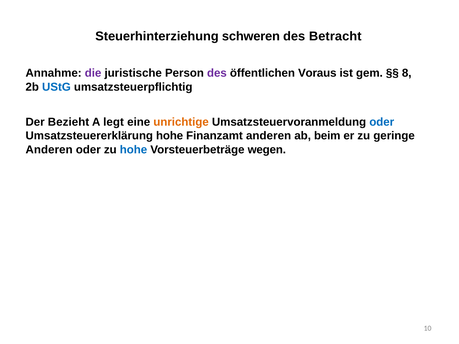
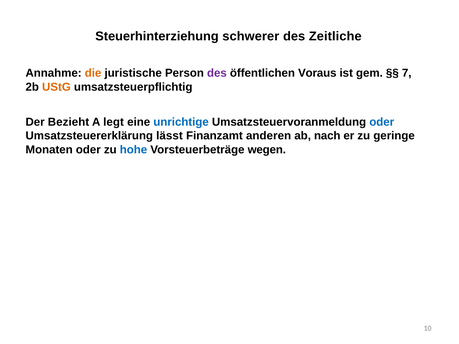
schweren: schweren -> schwerer (251, 36)
Betracht: Betracht -> Zeitliche (335, 36)
die colour: purple -> orange (93, 73)
8: 8 -> 7 (407, 73)
UStG colour: blue -> orange (56, 87)
unrichtige colour: orange -> blue (181, 122)
Umsatzsteuererklärung hohe: hohe -> lässt (169, 136)
beim: beim -> nach (327, 136)
Anderen: Anderen -> Monaten (49, 150)
